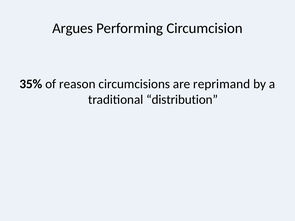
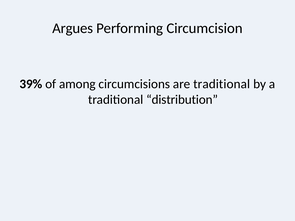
35%: 35% -> 39% (31, 84)
reason: reason -> among (77, 84)
are reprimand: reprimand -> traditional (222, 84)
